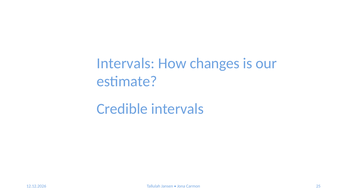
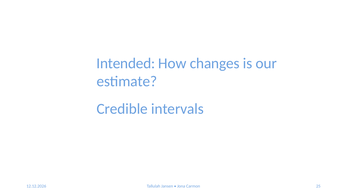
Intervals: Intervals -> Intended (126, 63)
